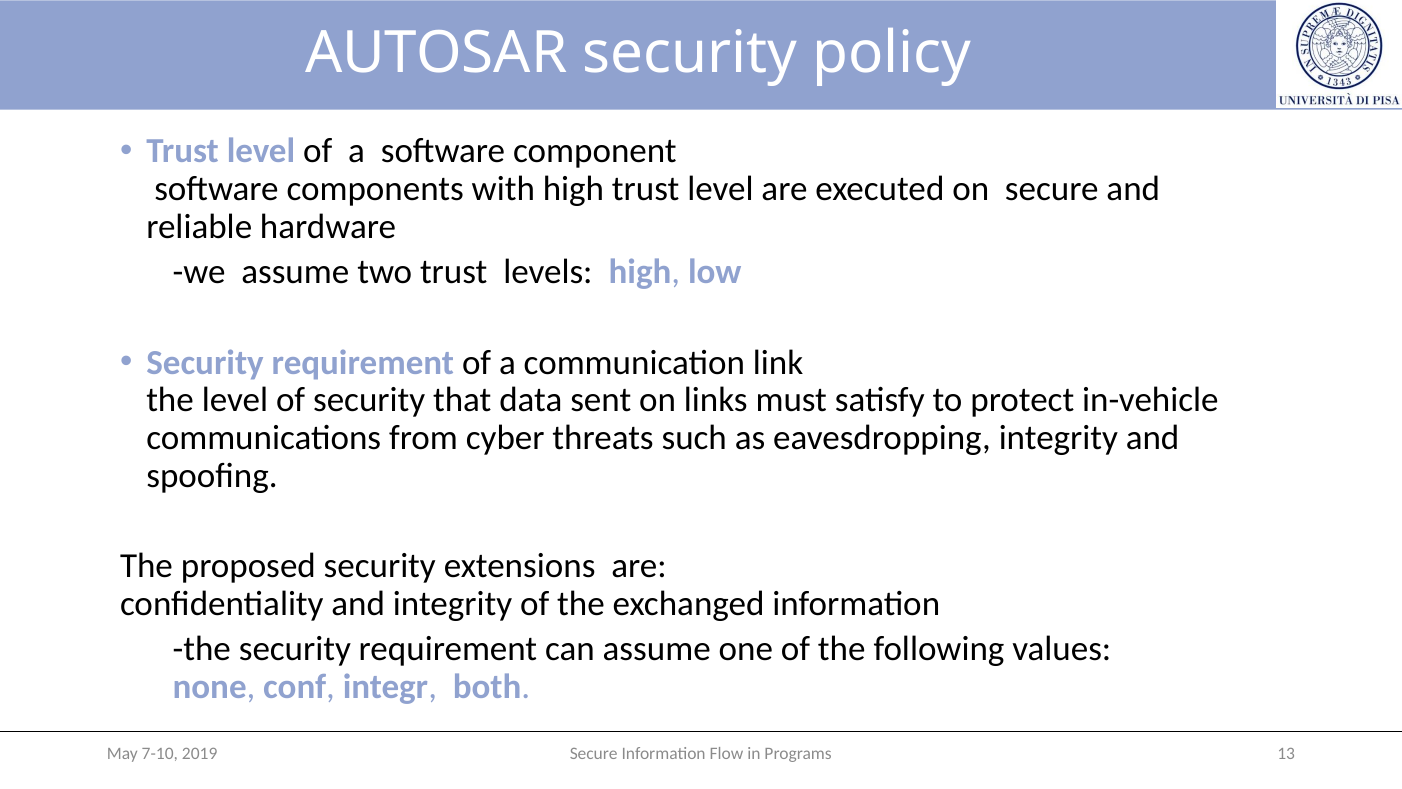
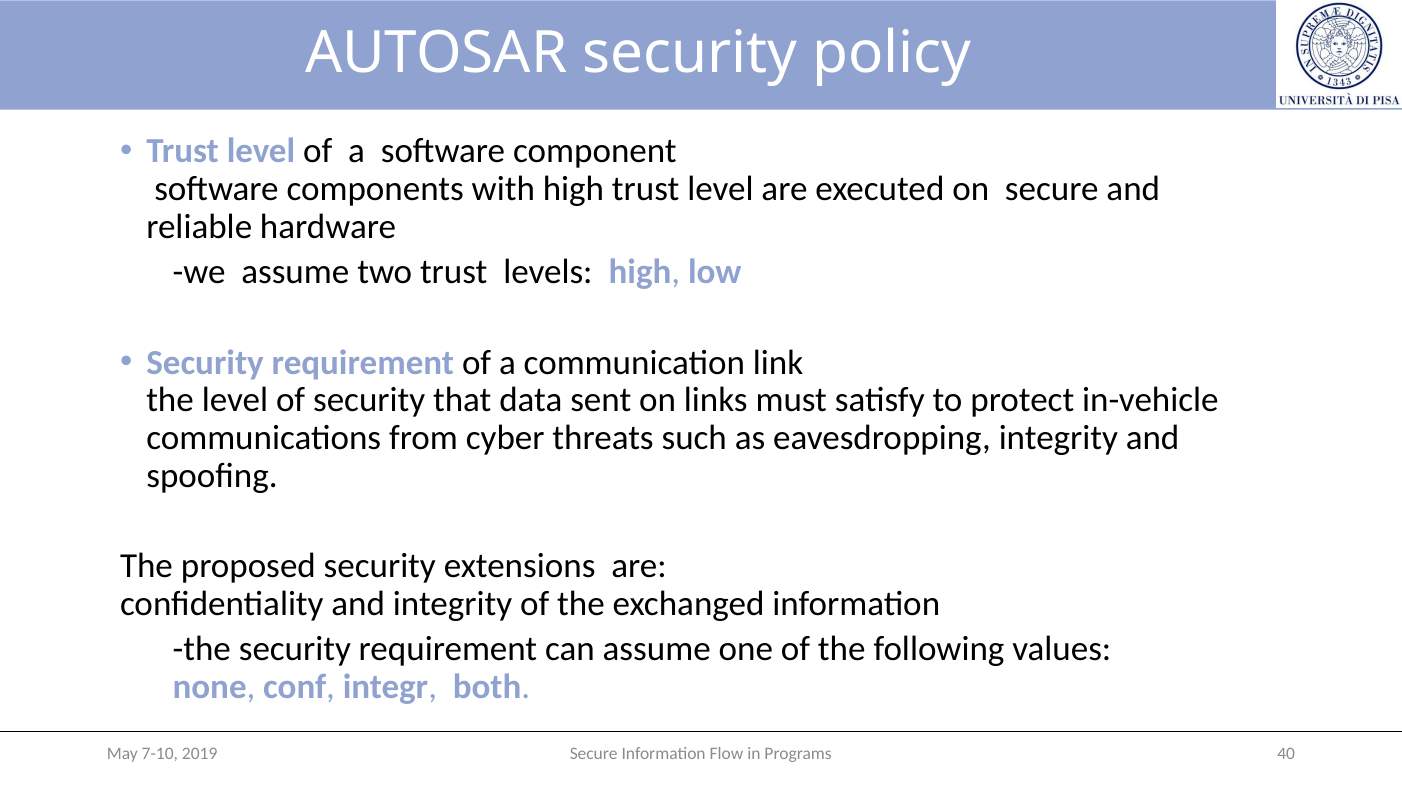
13: 13 -> 40 (1286, 753)
